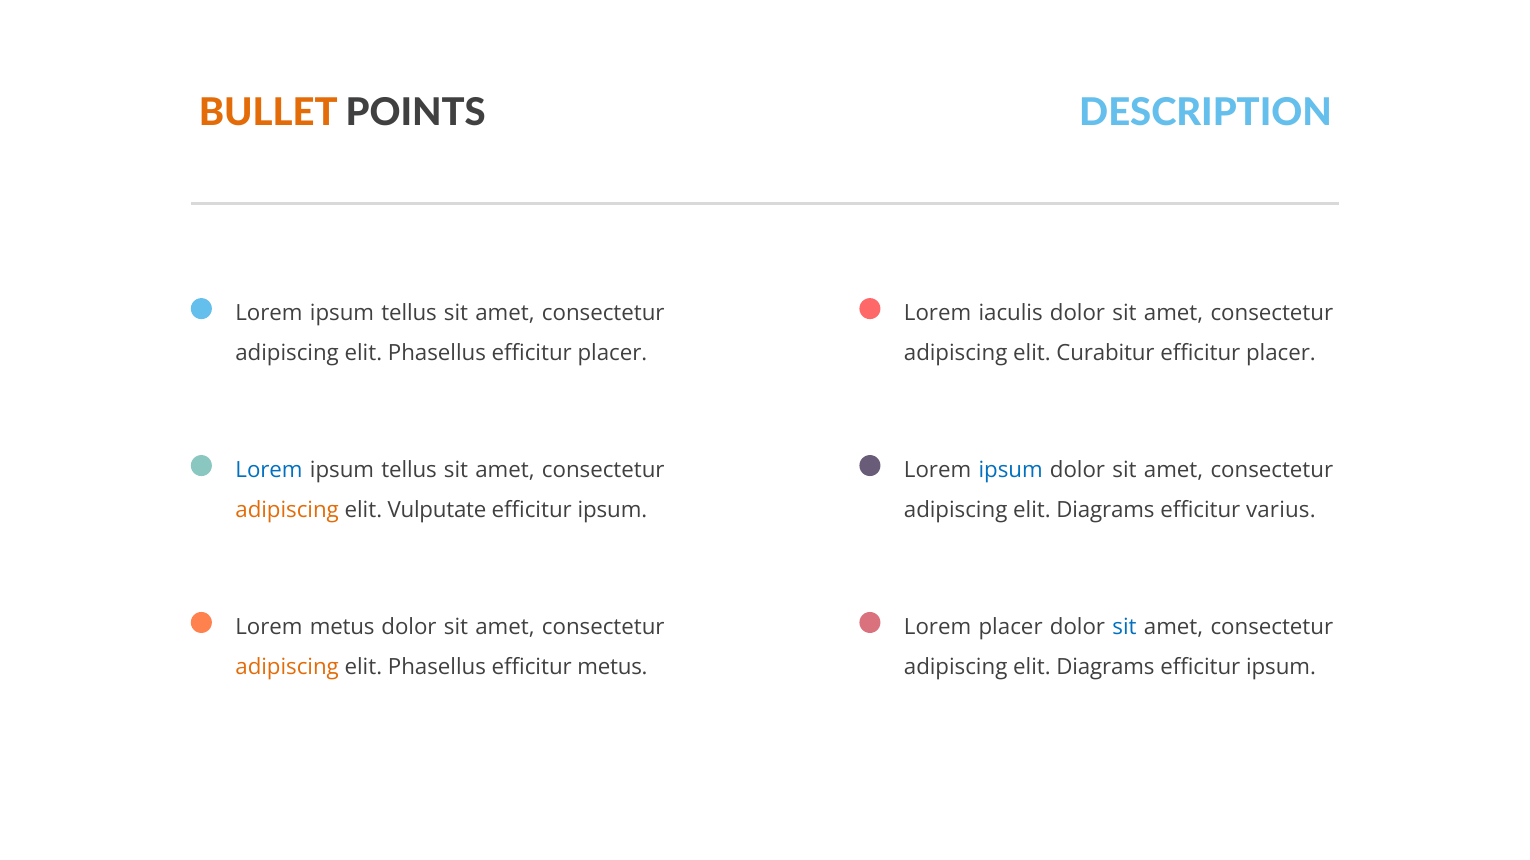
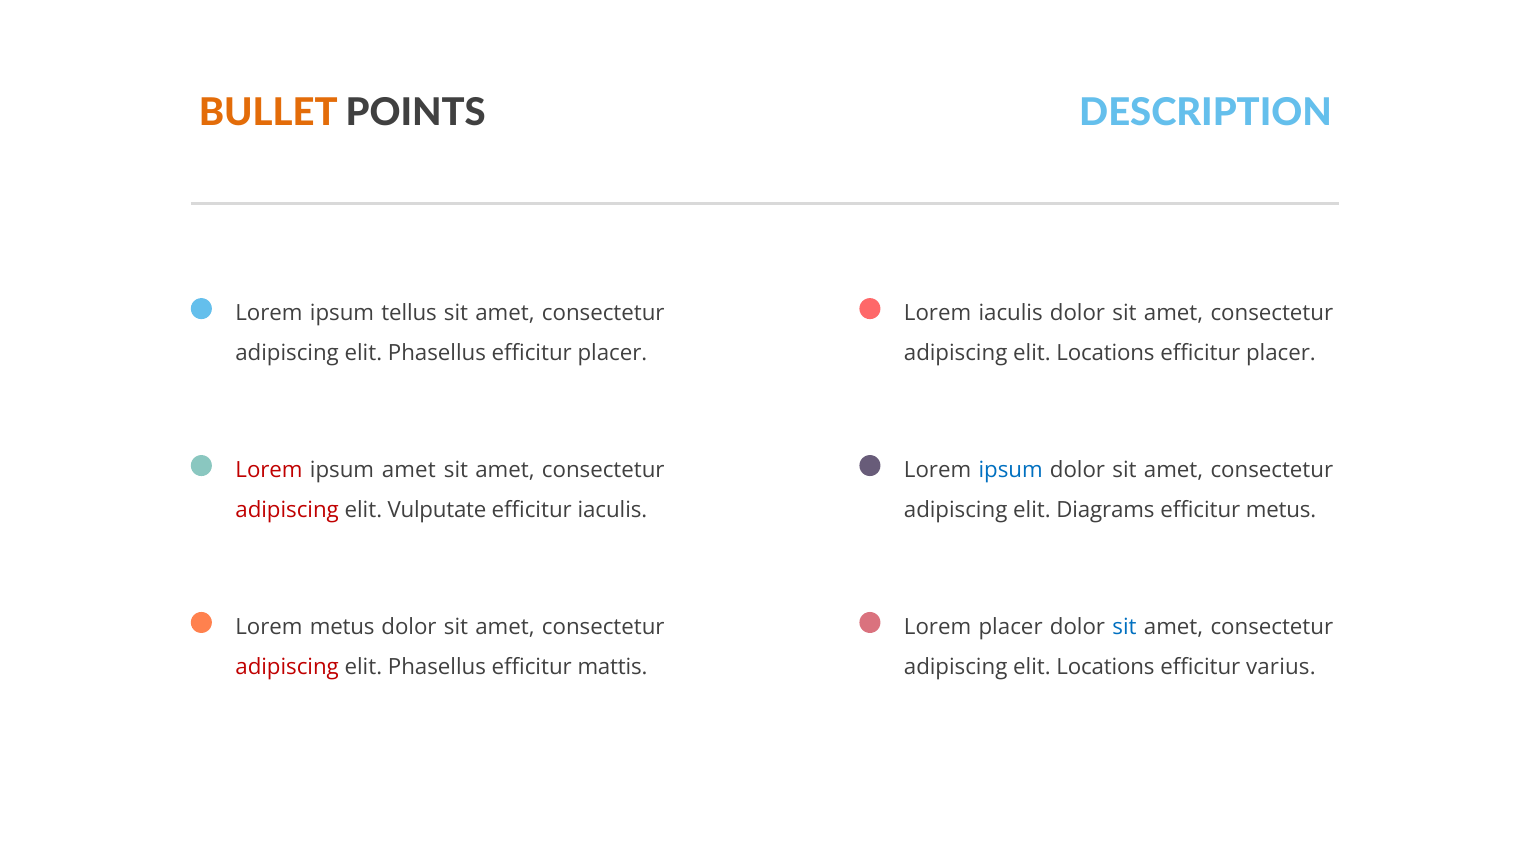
Curabitur: Curabitur -> Locations (1106, 353)
Lorem colour: blue -> red (269, 470)
tellus: tellus -> amet (409, 470)
adipiscing colour: orange -> red (287, 510)
ipsum: ipsum -> iaculis (612, 510)
efficitur varius: varius -> metus (1281, 510)
adipiscing colour: orange -> red (287, 667)
efficitur metus: metus -> mattis (612, 667)
Diagrams: Diagrams -> Locations (1106, 667)
ipsum: ipsum -> varius (1281, 667)
